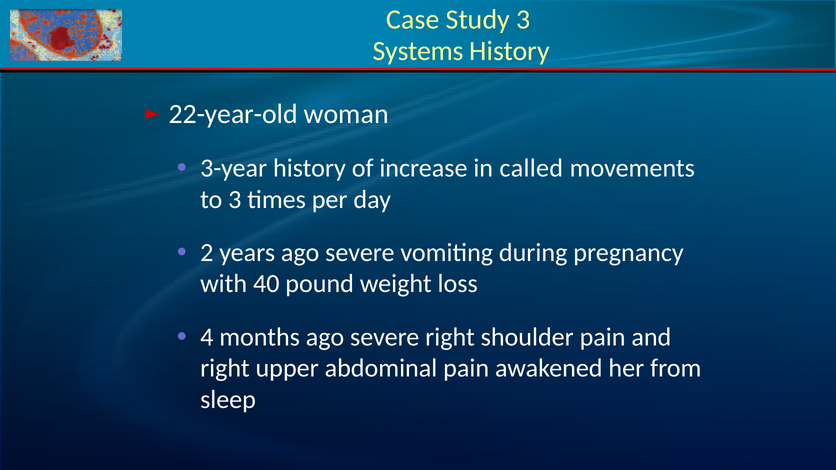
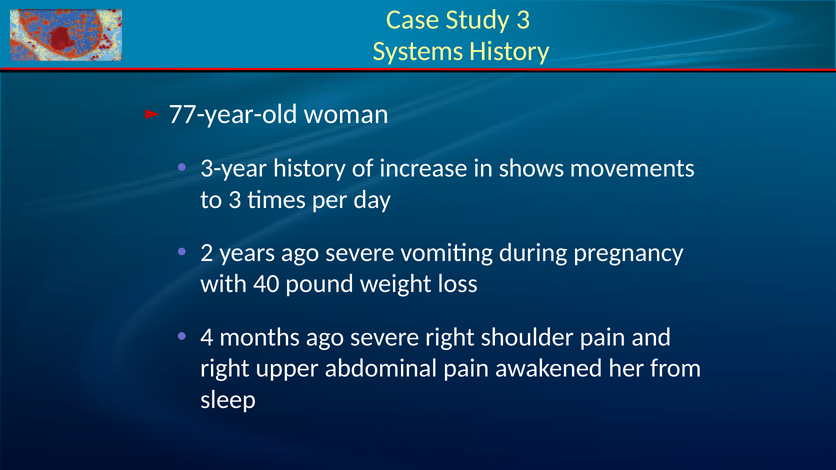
22-year-old: 22-year-old -> 77-year-old (233, 114)
called: called -> shows (532, 168)
